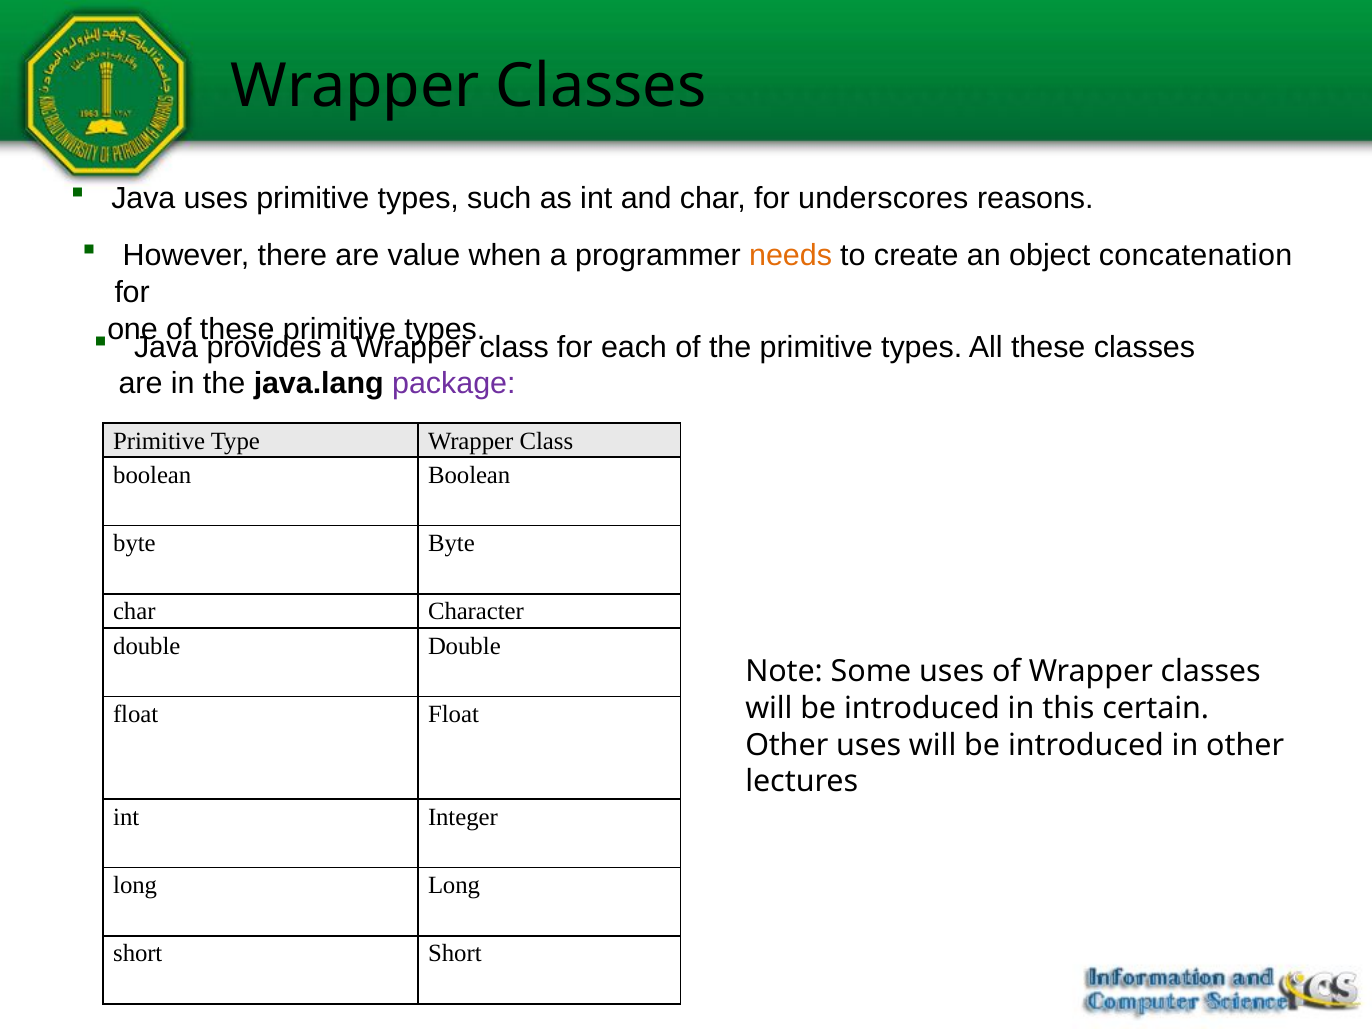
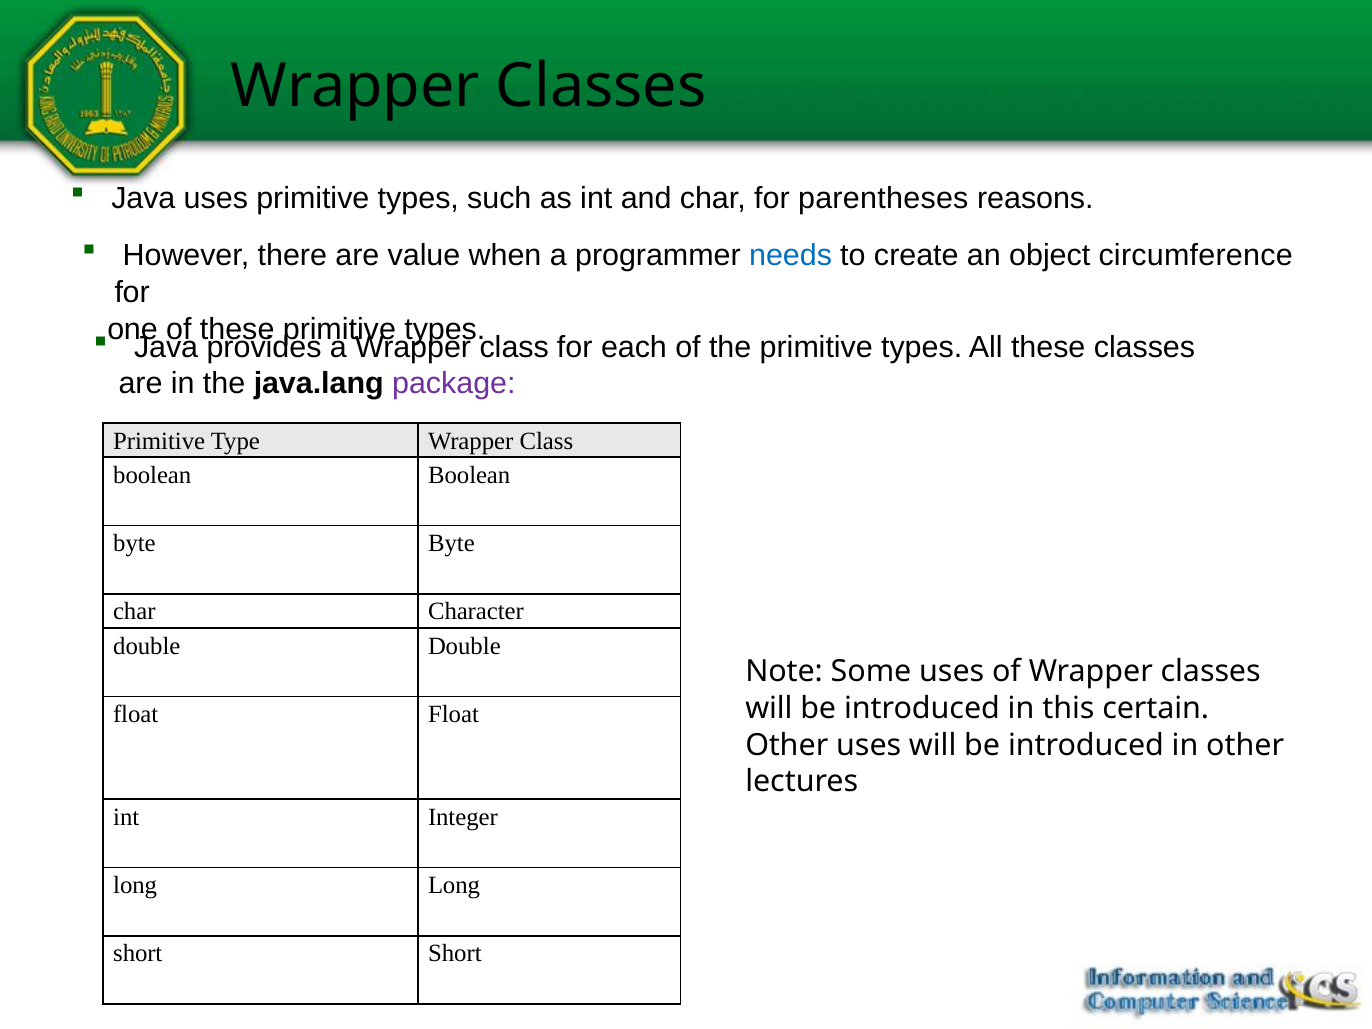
underscores: underscores -> parentheses (883, 199)
needs colour: orange -> blue (791, 256)
concatenation: concatenation -> circumference (1196, 256)
